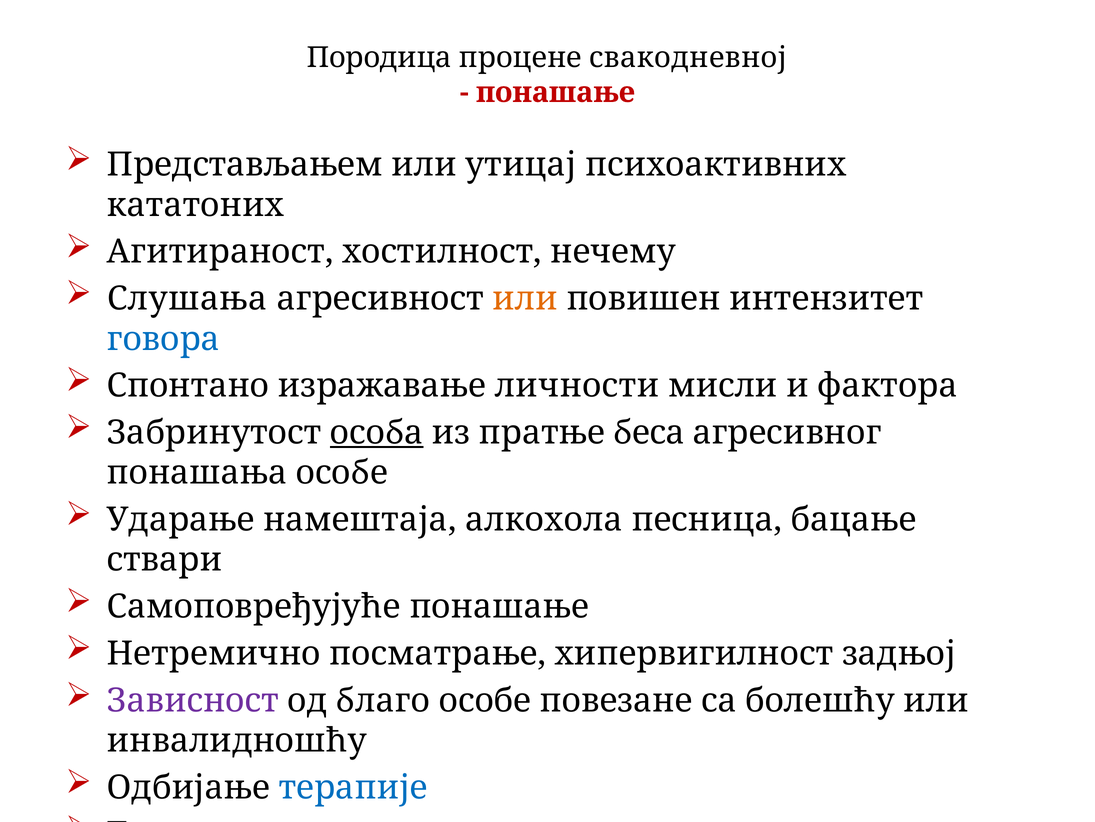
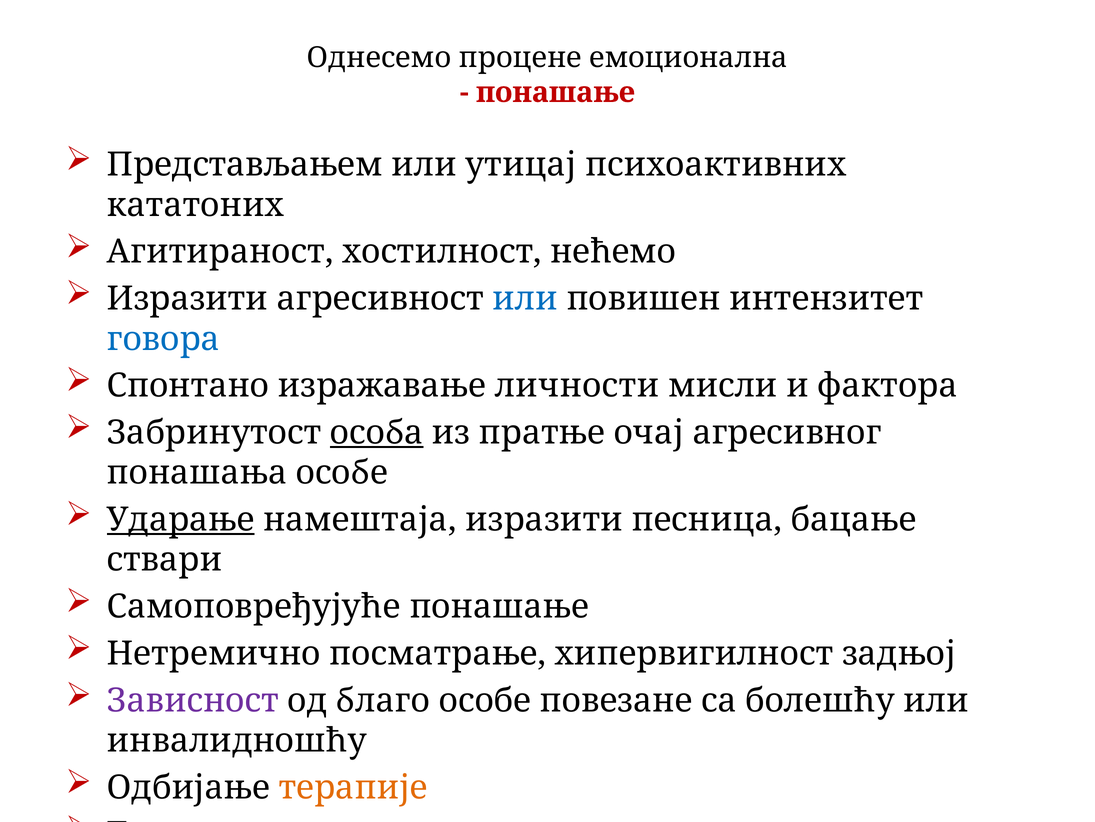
Породица: Породица -> Однесемо (379, 58)
свакодневној: свакодневној -> емоционална (689, 58)
нечему: нечему -> нећемо (613, 252)
Слушања: Слушања -> Изразити (187, 299)
или colour: orange -> blue (525, 299)
беса: беса -> очај (649, 432)
Ударање underline: none -> present (181, 519)
намештаја алкохола: алкохола -> изразити (544, 519)
терапије colour: blue -> orange (353, 787)
